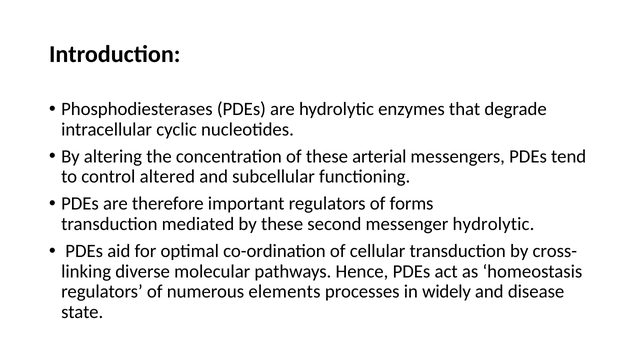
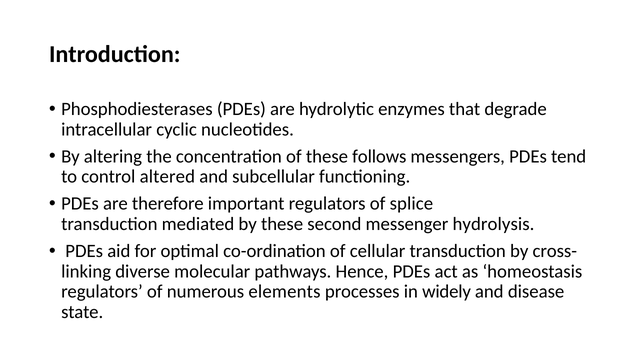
arterial: arterial -> follows (379, 156)
forms: forms -> splice (411, 203)
messenger hydrolytic: hydrolytic -> hydrolysis (493, 224)
